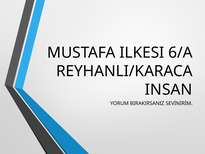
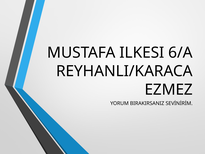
INSAN: INSAN -> EZMEZ (169, 90)
